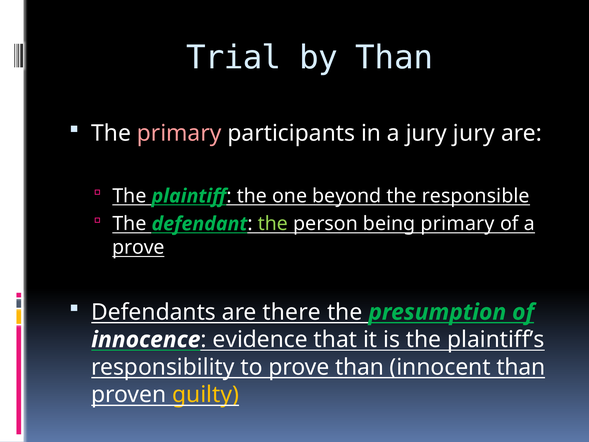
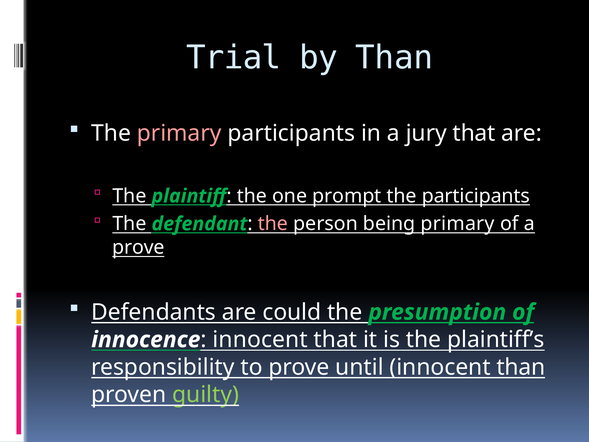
jury jury: jury -> that (474, 133)
beyond: beyond -> prompt (347, 196)
the responsible: responsible -> participants (476, 196)
the colour: light green -> pink (273, 224)
there: there -> could (292, 312)
evidence: evidence -> innocent (260, 339)
prove than: than -> until (359, 367)
guilty colour: yellow -> light green (206, 394)
